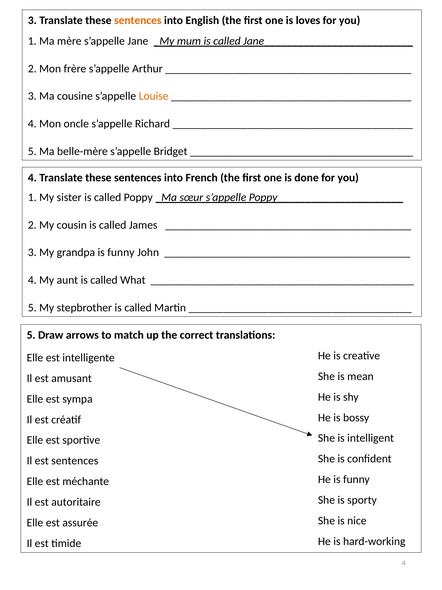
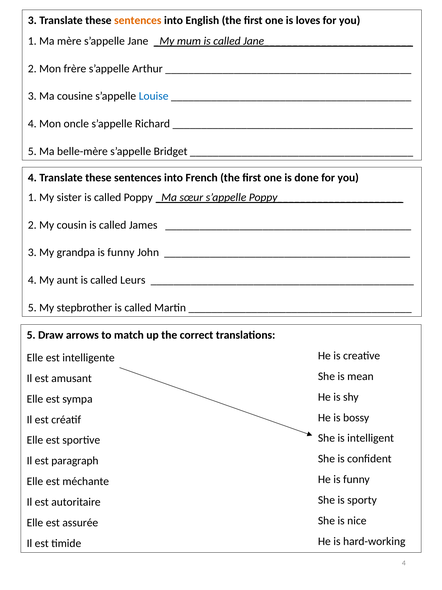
Louise colour: orange -> blue (154, 96)
What: What -> Leurs (133, 280)
est sentences: sentences -> paragraph (75, 460)
